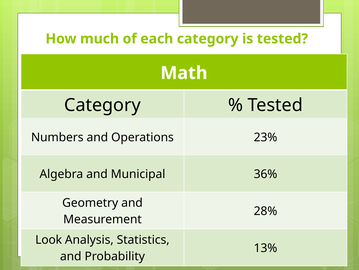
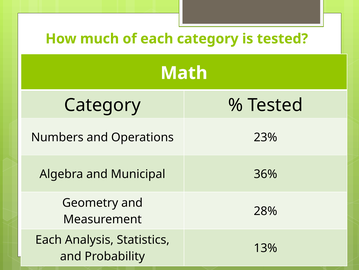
Look: Look -> Each (49, 239)
